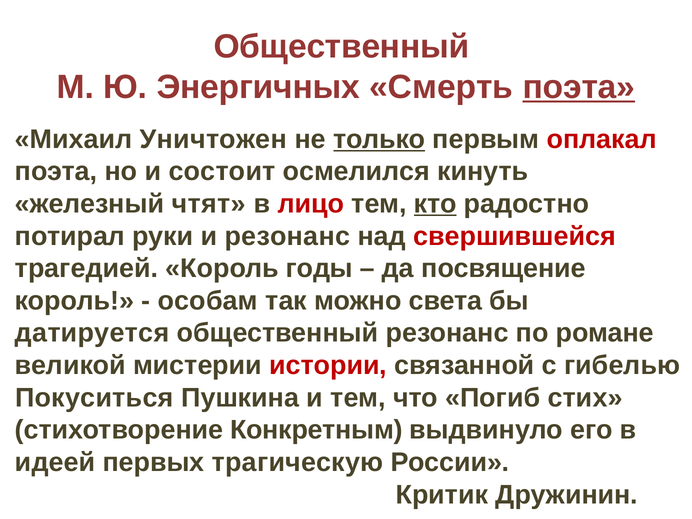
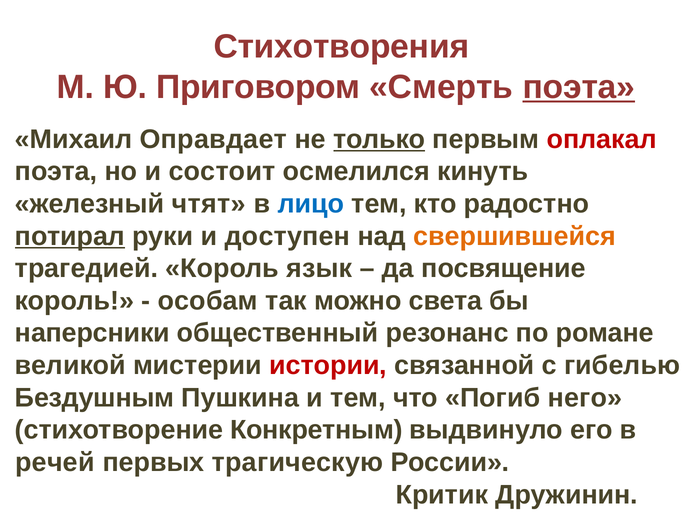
Общественный: Общественный -> Стихотворения (341, 47)
Энергичных: Энергичных -> Приговором (258, 87)
Уничтожен: Уничтожен -> Оправдает (213, 139)
лицо colour: red -> blue (311, 204)
кто underline: present -> none (435, 204)
потирал underline: none -> present (70, 236)
и резонанс: резонанс -> доступен (287, 236)
свершившейся colour: red -> orange (515, 236)
годы: годы -> язык (319, 268)
датируется: датируется -> наперсники (92, 333)
Покуситься: Покуситься -> Бездушным (95, 398)
стих: стих -> него (585, 398)
идеей: идеей -> речей (55, 462)
